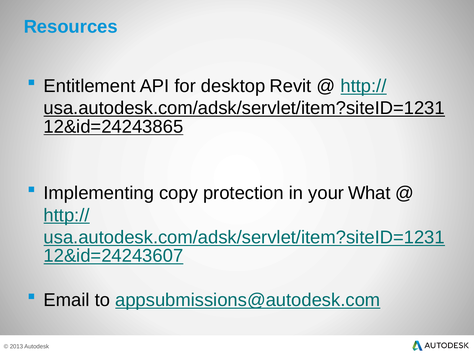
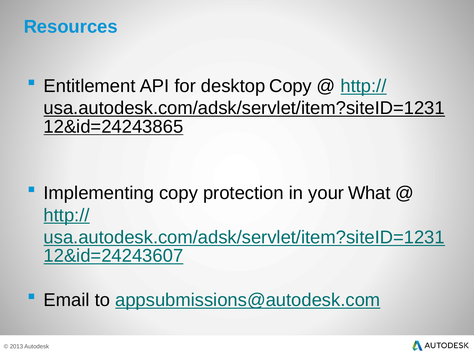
desktop Revit: Revit -> Copy (291, 86)
